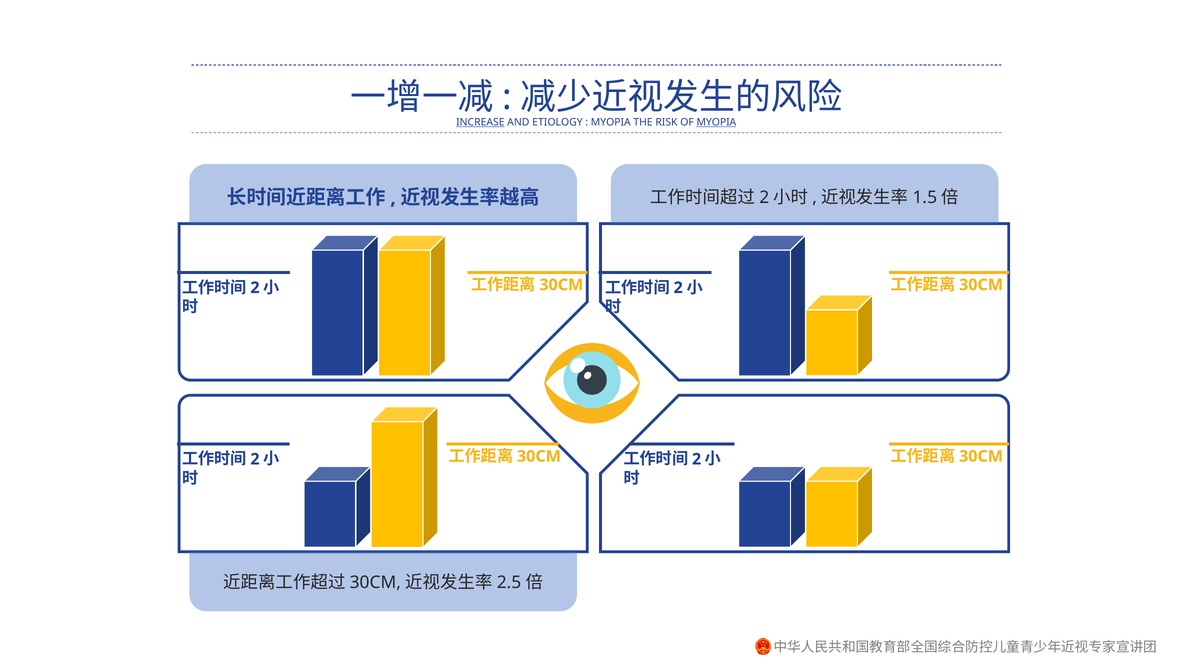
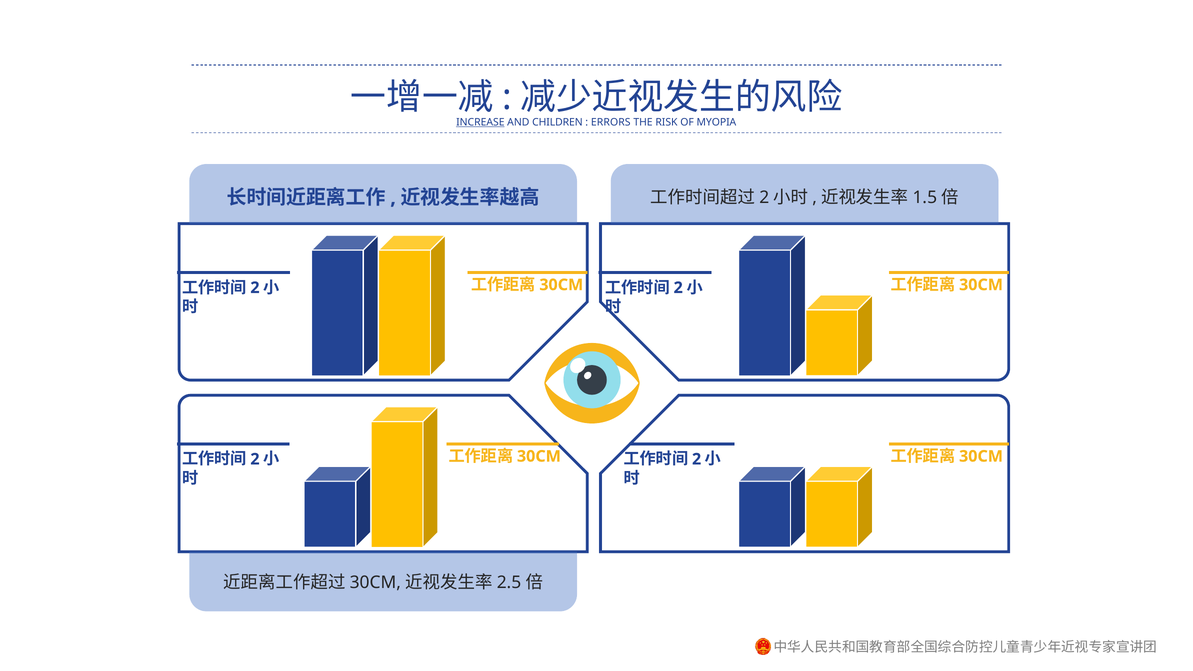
ETIOLOGY: ETIOLOGY -> CHILDREN (557, 122)
MYOPIA: MYOPIA -> ERRORS (611, 122)
MYOPIA underline: present -> none (716, 122)
